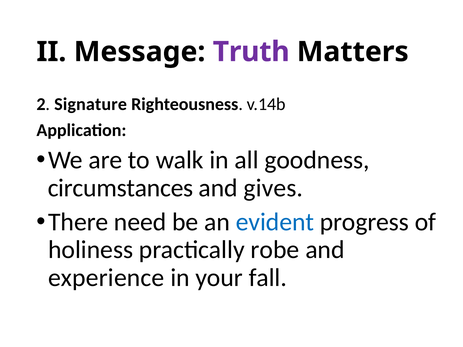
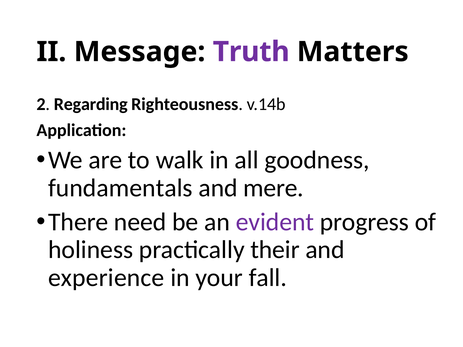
Signature: Signature -> Regarding (91, 104)
circumstances: circumstances -> fundamentals (120, 188)
gives: gives -> mere (274, 188)
evident colour: blue -> purple (275, 222)
robe: robe -> their (275, 250)
